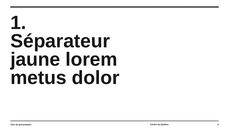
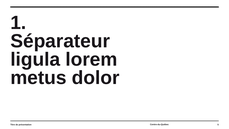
jaune: jaune -> ligula (35, 59)
